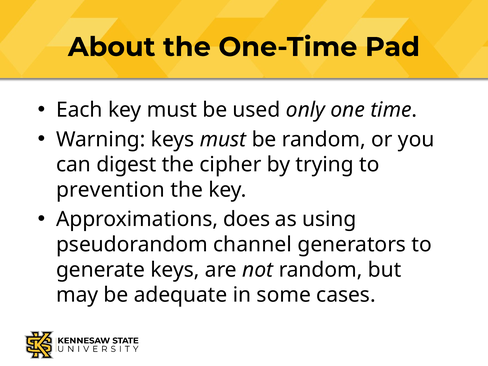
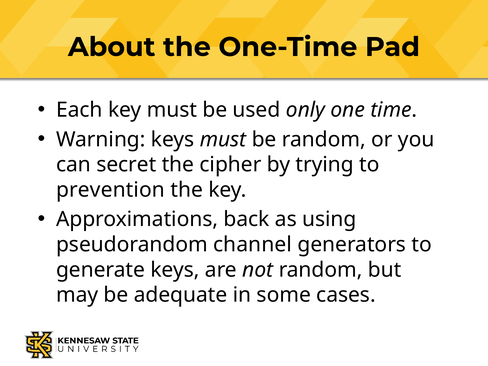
digest: digest -> secret (126, 165)
does: does -> back (247, 219)
